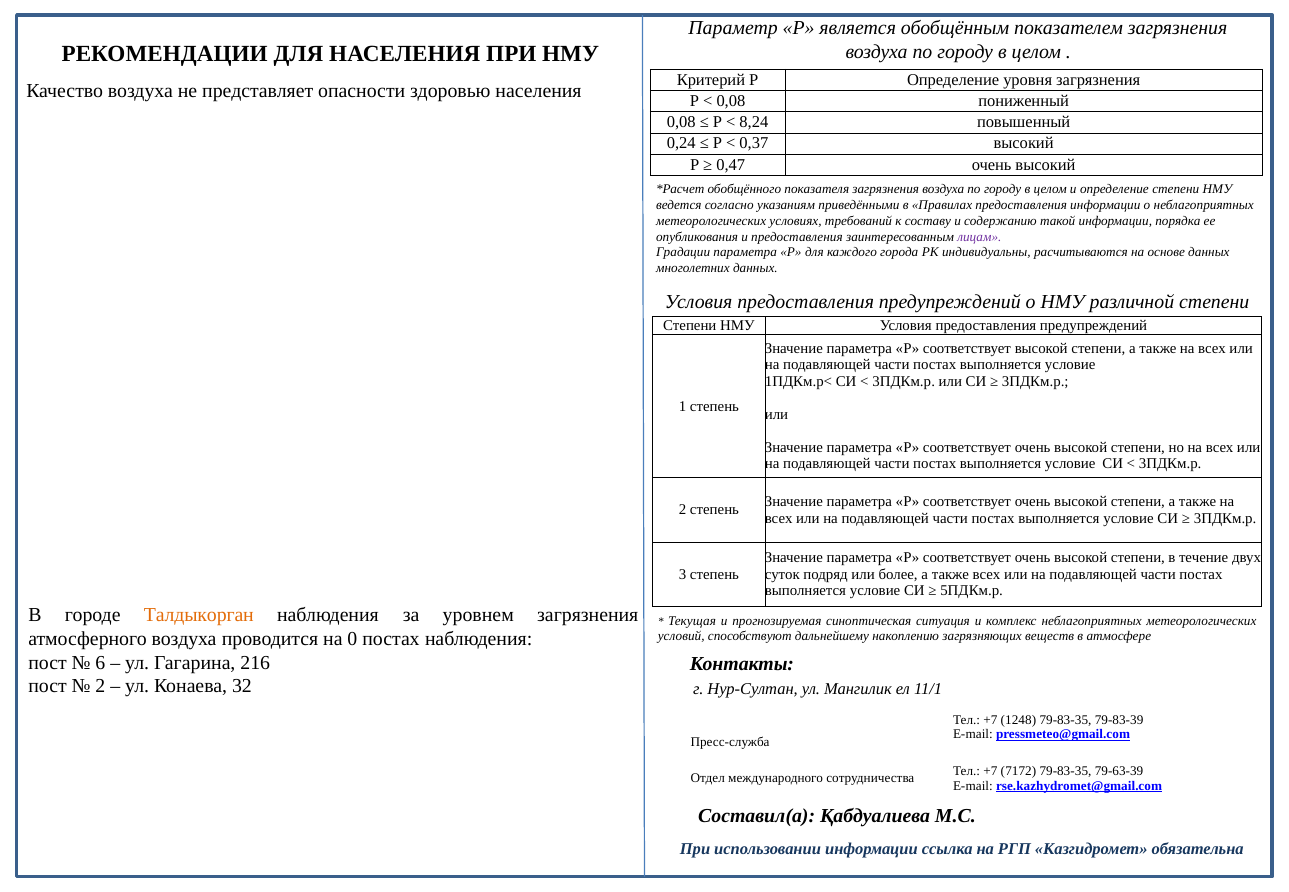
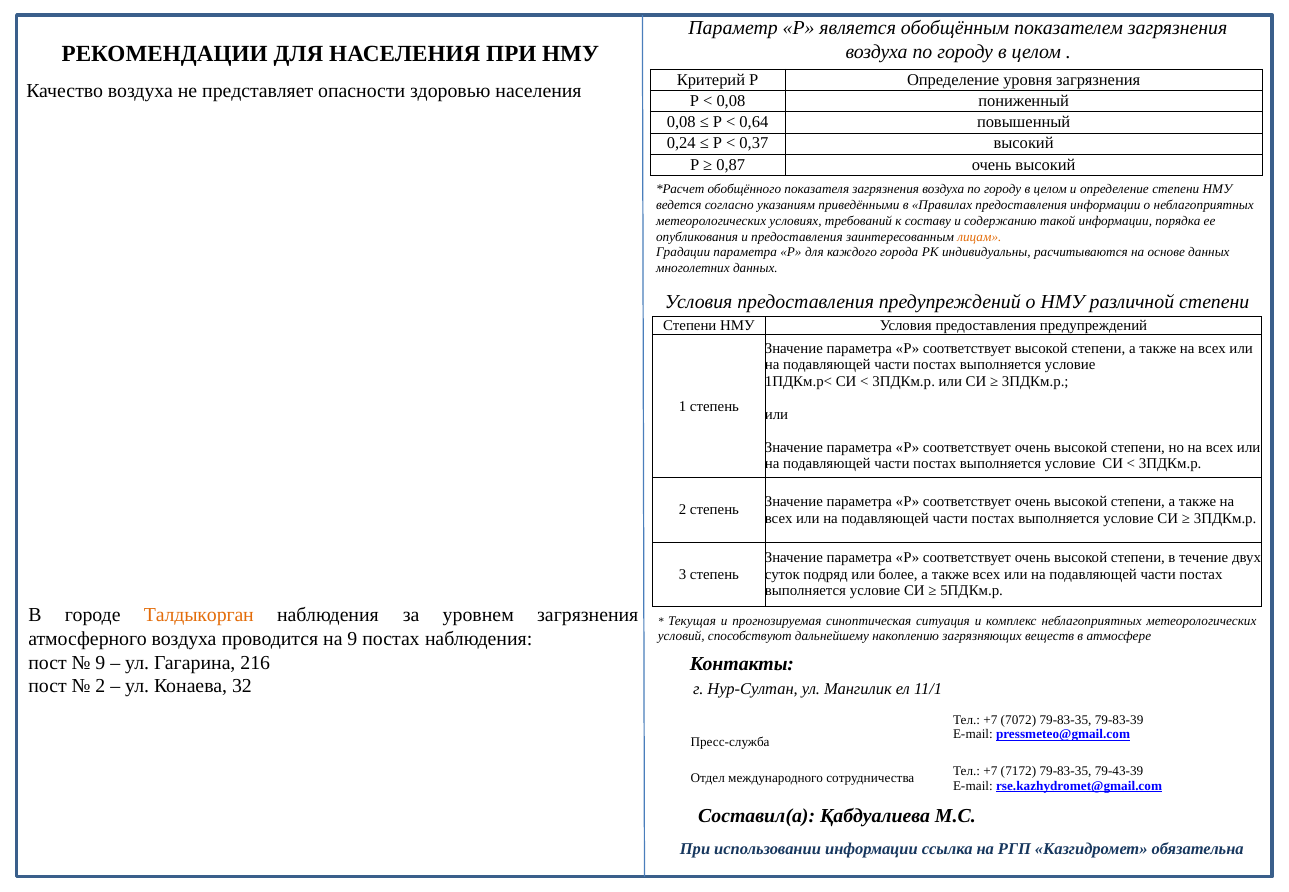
8,24: 8,24 -> 0,64 (754, 122)
0,47: 0,47 -> 0,87 (731, 165)
лицам colour: purple -> orange (979, 237)
на 0: 0 -> 9 (352, 639)
6: 6 -> 9 (100, 663)
1248: 1248 -> 7072 (1018, 720)
79-63-39: 79-63-39 -> 79-43-39 (1119, 772)
